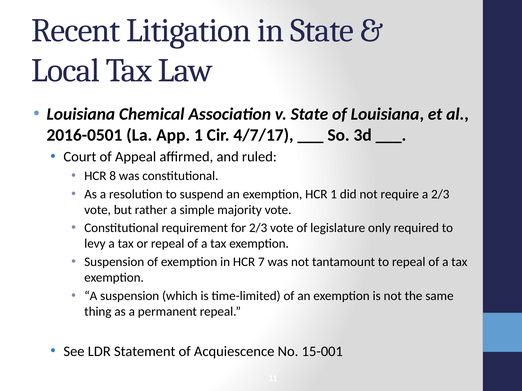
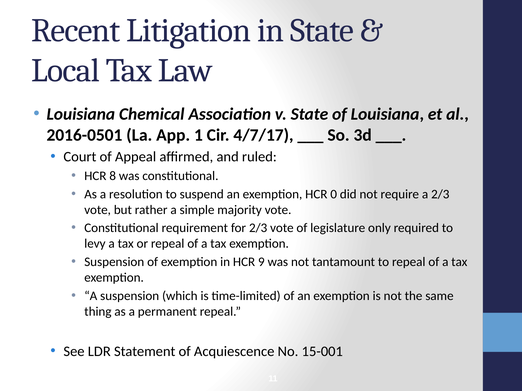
HCR 1: 1 -> 0 (334, 194)
7: 7 -> 9 (261, 262)
